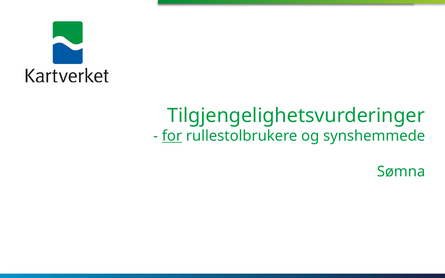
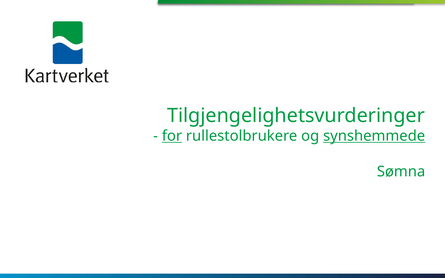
synshemmede underline: none -> present (374, 136)
